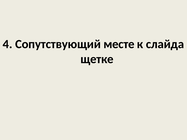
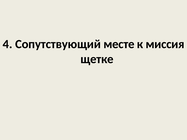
слайда: слайда -> миссия (165, 44)
